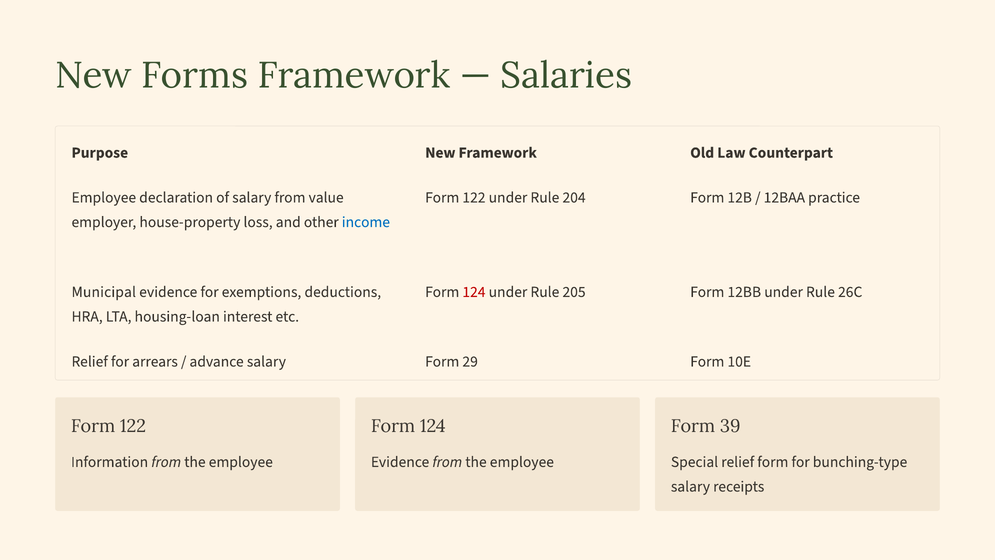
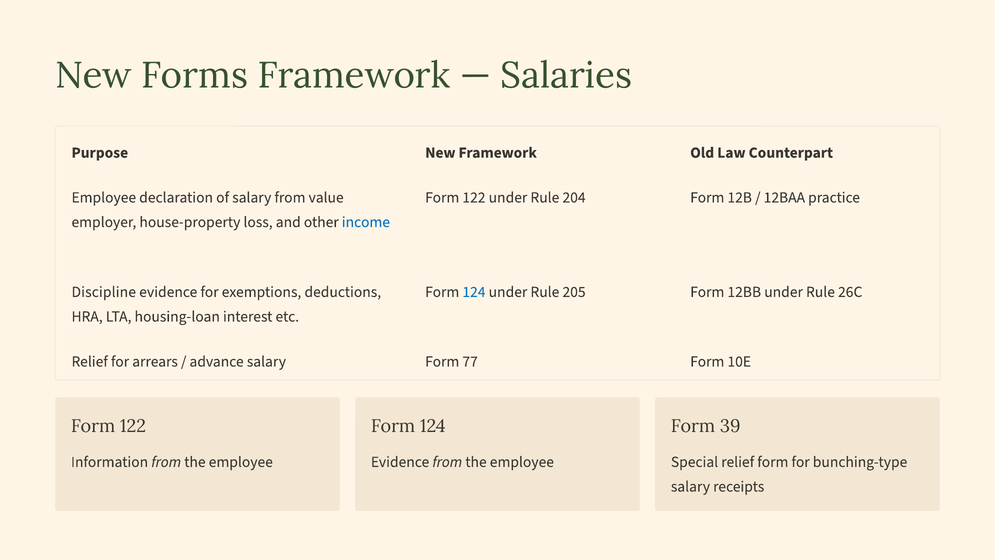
Municipal: Municipal -> Discipline (104, 292)
124 colour: red -> blue (474, 292)
29: 29 -> 77 (470, 361)
